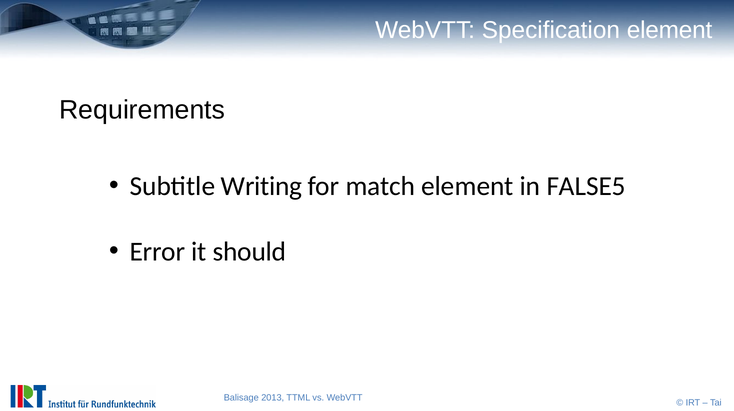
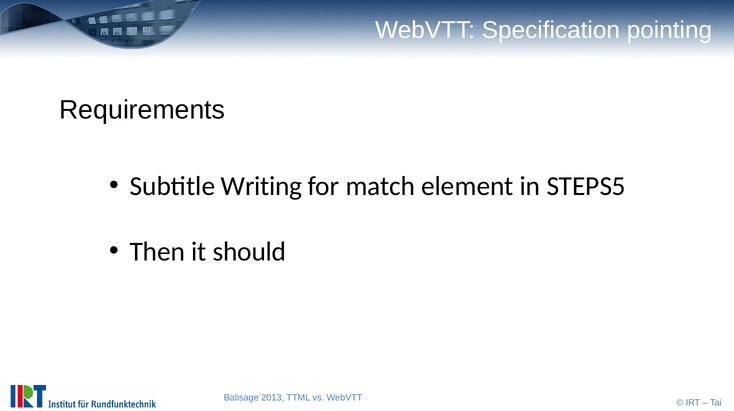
Specification element: element -> pointing (669, 30)
FALSE5: FALSE5 -> STEPS5 (586, 186)
Error: Error -> Then (157, 252)
